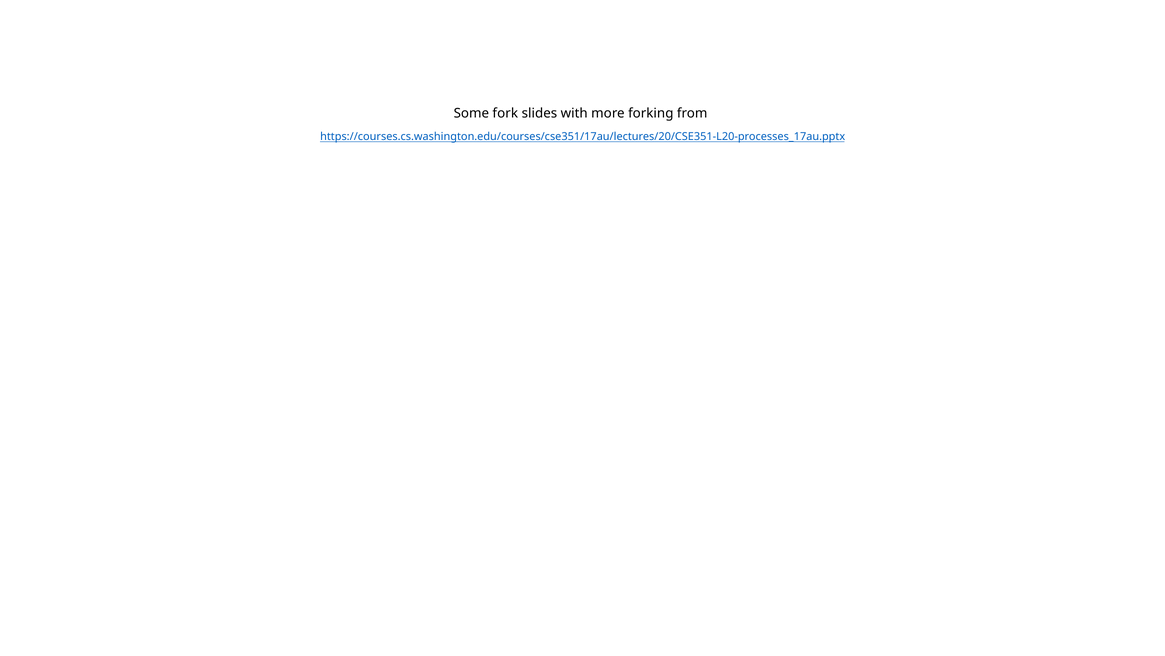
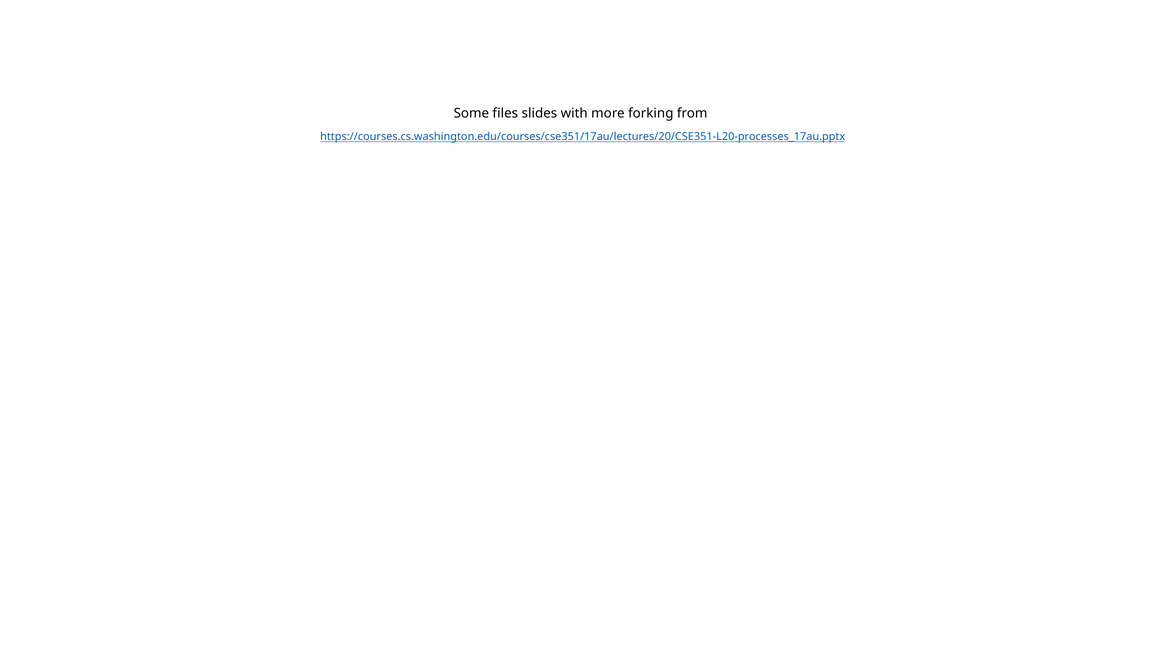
fork: fork -> files (505, 113)
